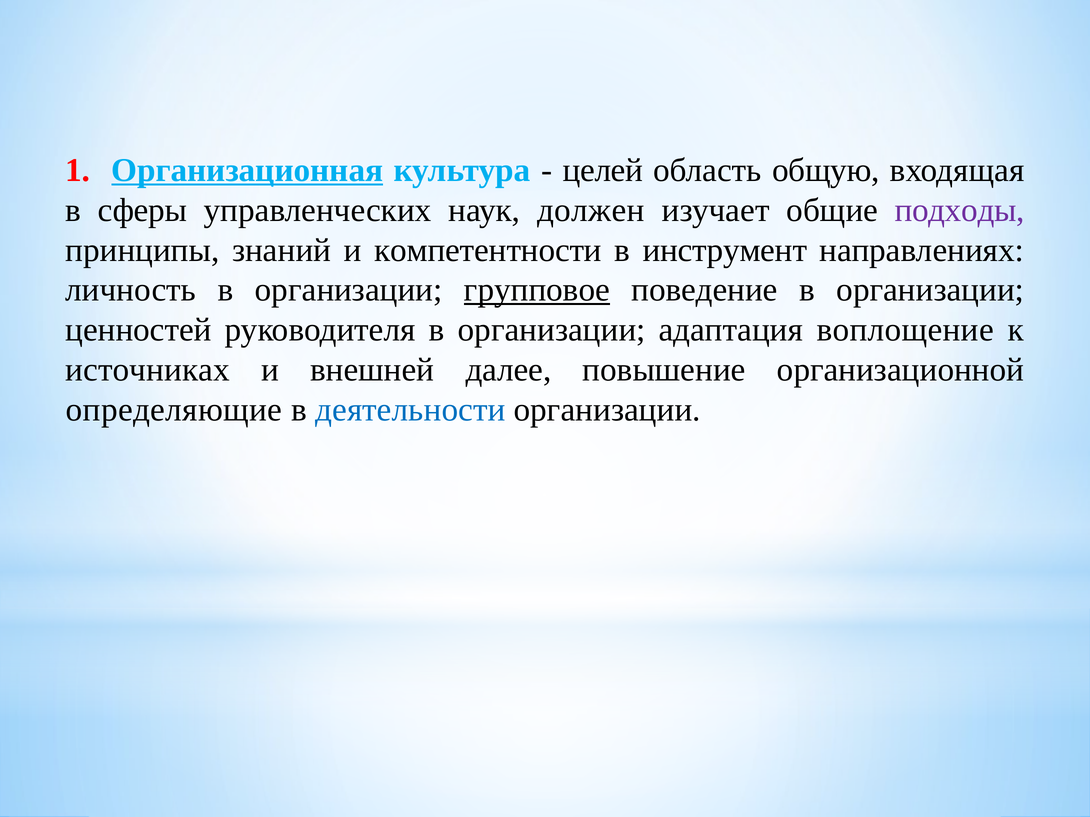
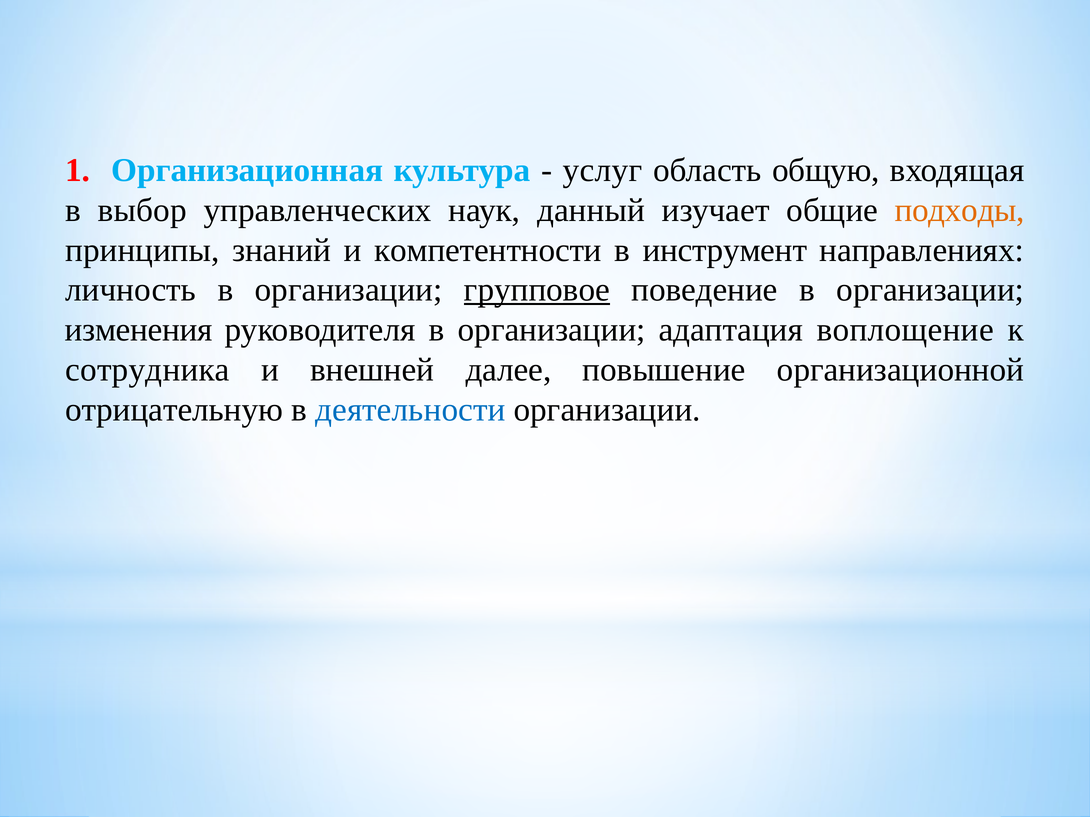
Организационная underline: present -> none (247, 170)
целей: целей -> услуг (603, 170)
сферы: сферы -> выбор (142, 210)
должен: должен -> данный (591, 210)
подходы colour: purple -> orange (960, 210)
ценностей: ценностей -> изменения (139, 330)
источниках: источниках -> сотрудника (148, 370)
определяющие: определяющие -> отрицательную (174, 410)
